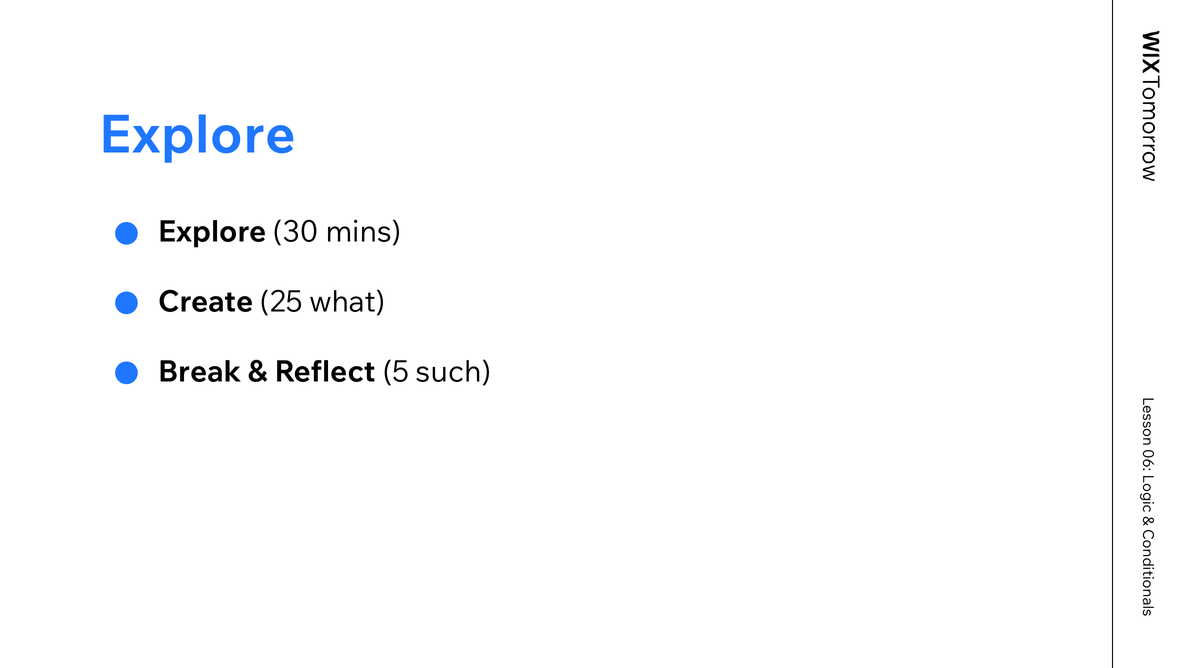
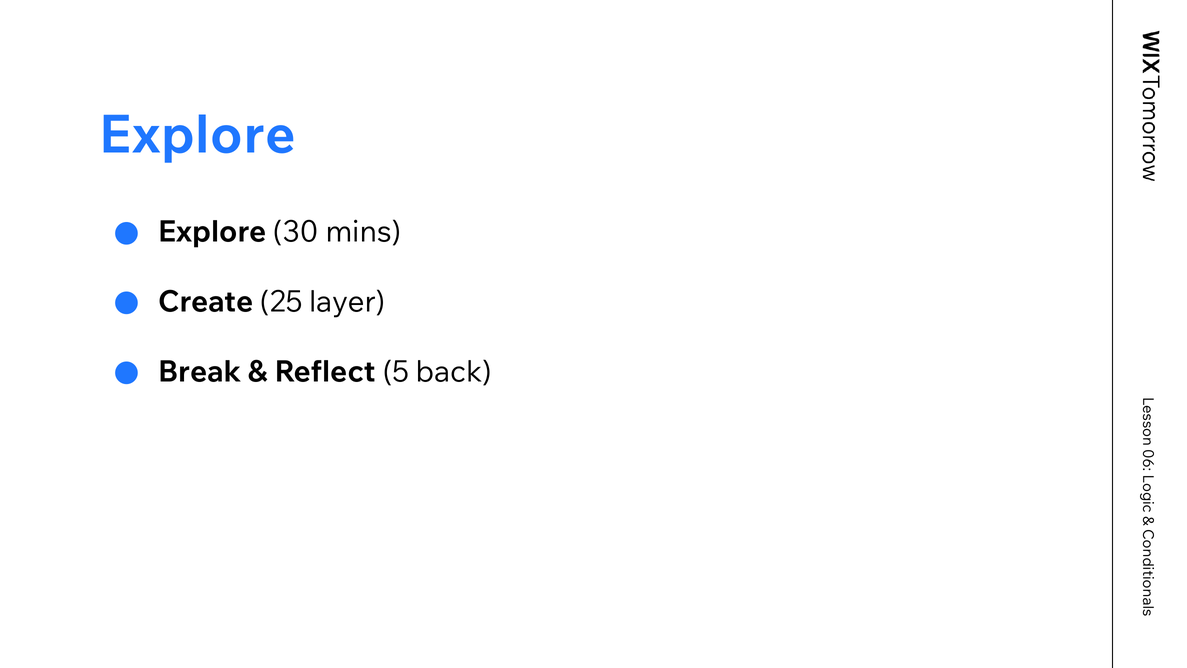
what: what -> layer (347, 302)
such: such -> back (454, 372)
